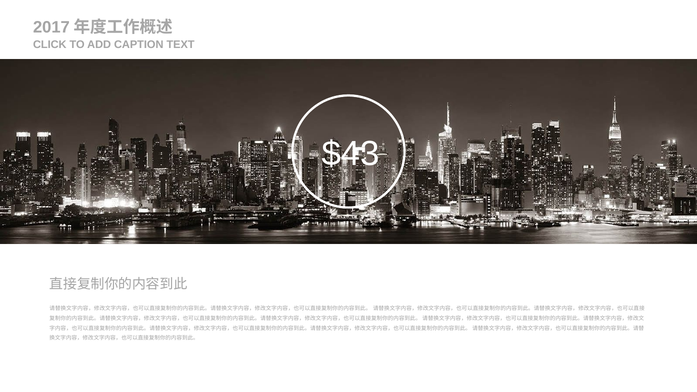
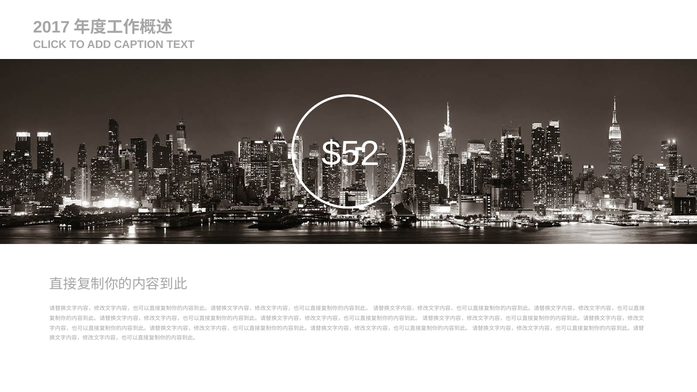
$43: $43 -> $52 (351, 154)
